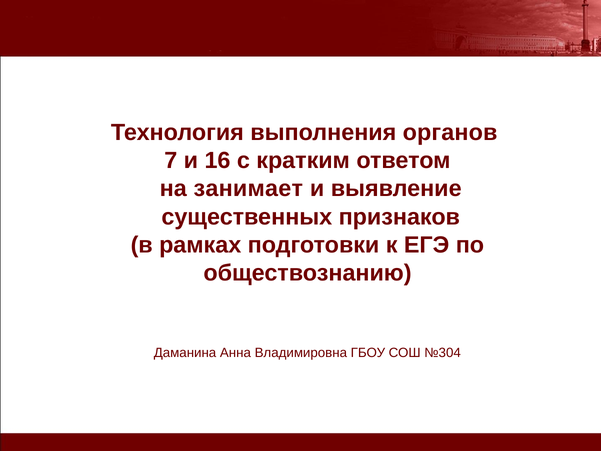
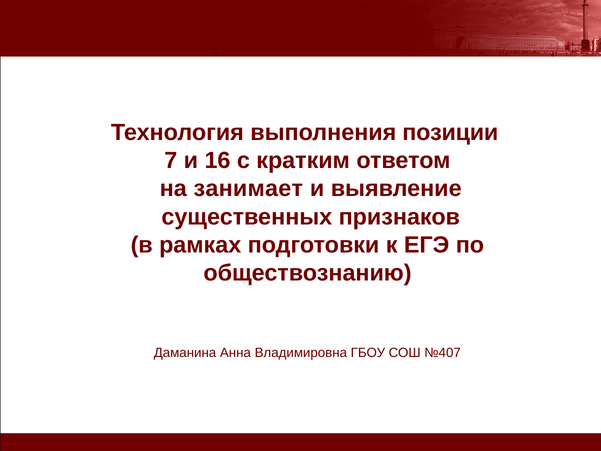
органов: органов -> позиции (450, 132)
№304: №304 -> №407 (443, 353)
